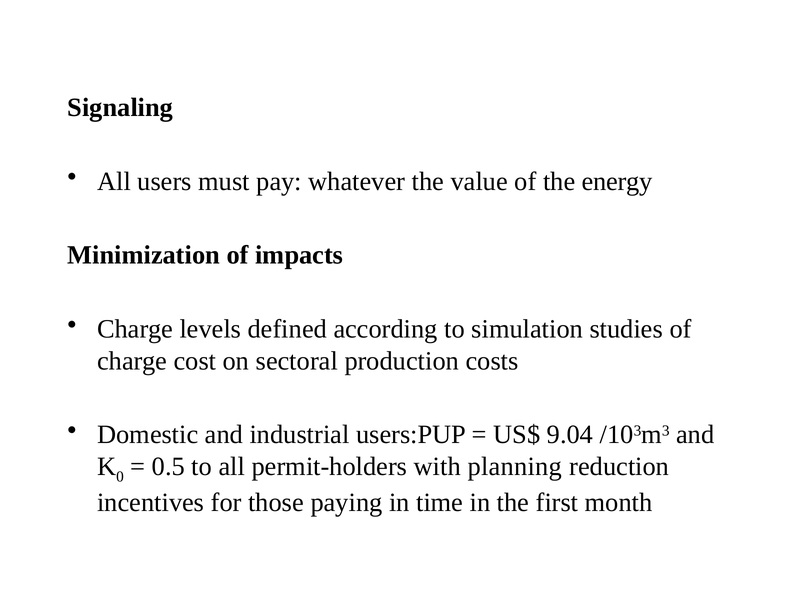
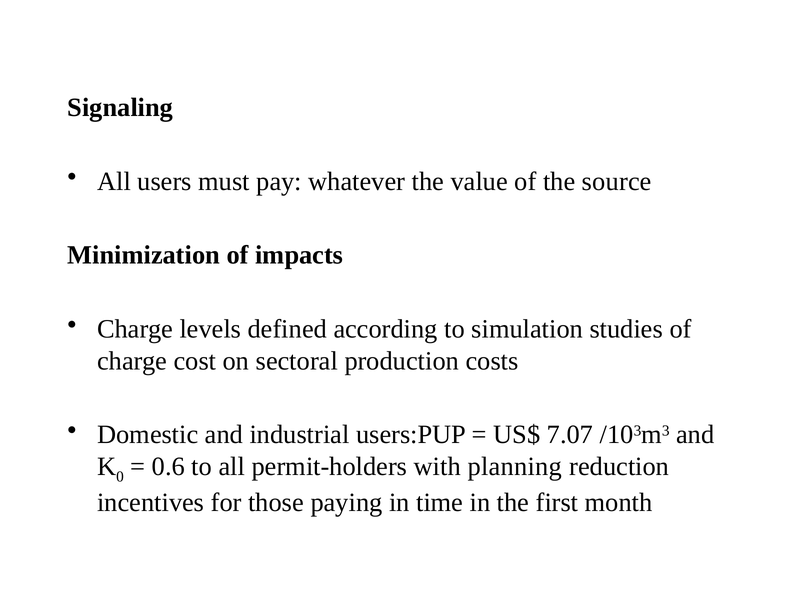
energy: energy -> source (617, 182)
9.04: 9.04 -> 7.07 (570, 435)
0.5: 0.5 -> 0.6 (168, 467)
